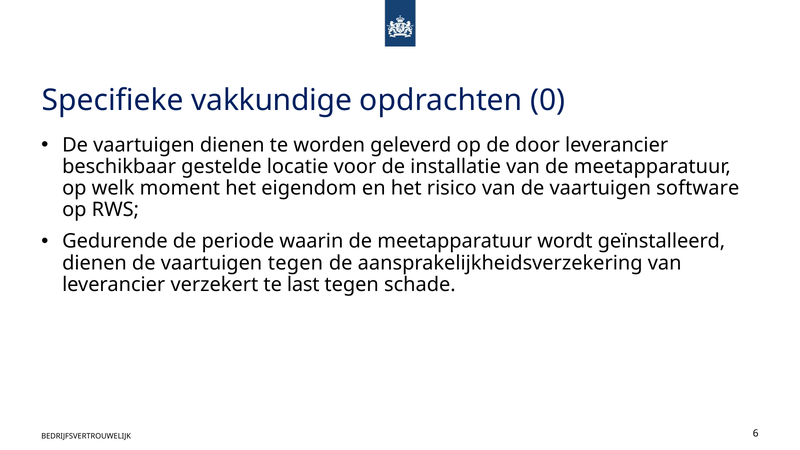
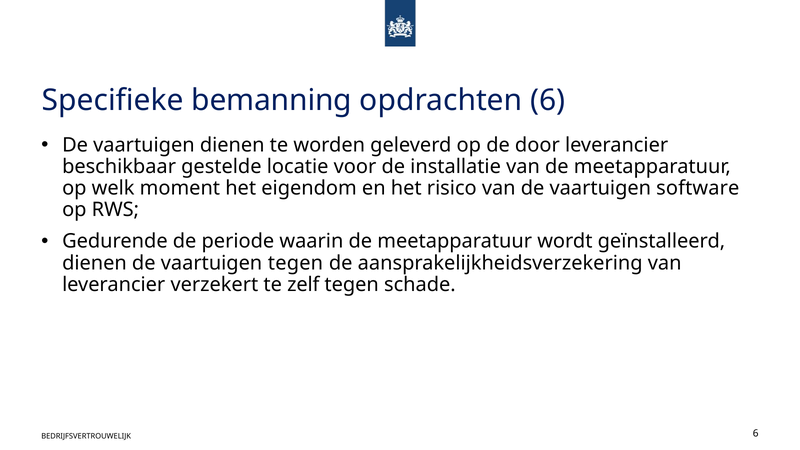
vakkundige: vakkundige -> bemanning (272, 100)
opdrachten 0: 0 -> 6 (548, 100)
last: last -> zelf (303, 284)
